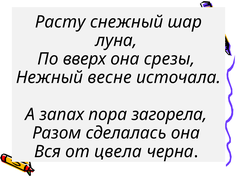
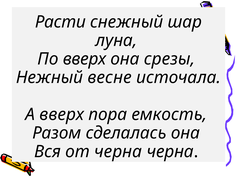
Расту: Расту -> Расти (60, 22)
А запах: запах -> вверх (62, 114)
загорела: загорела -> емкость (169, 114)
от цвела: цвела -> черна (118, 151)
